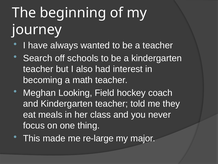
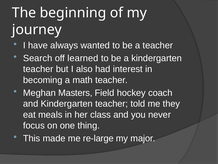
schools: schools -> learned (83, 58)
Looking: Looking -> Masters (75, 93)
